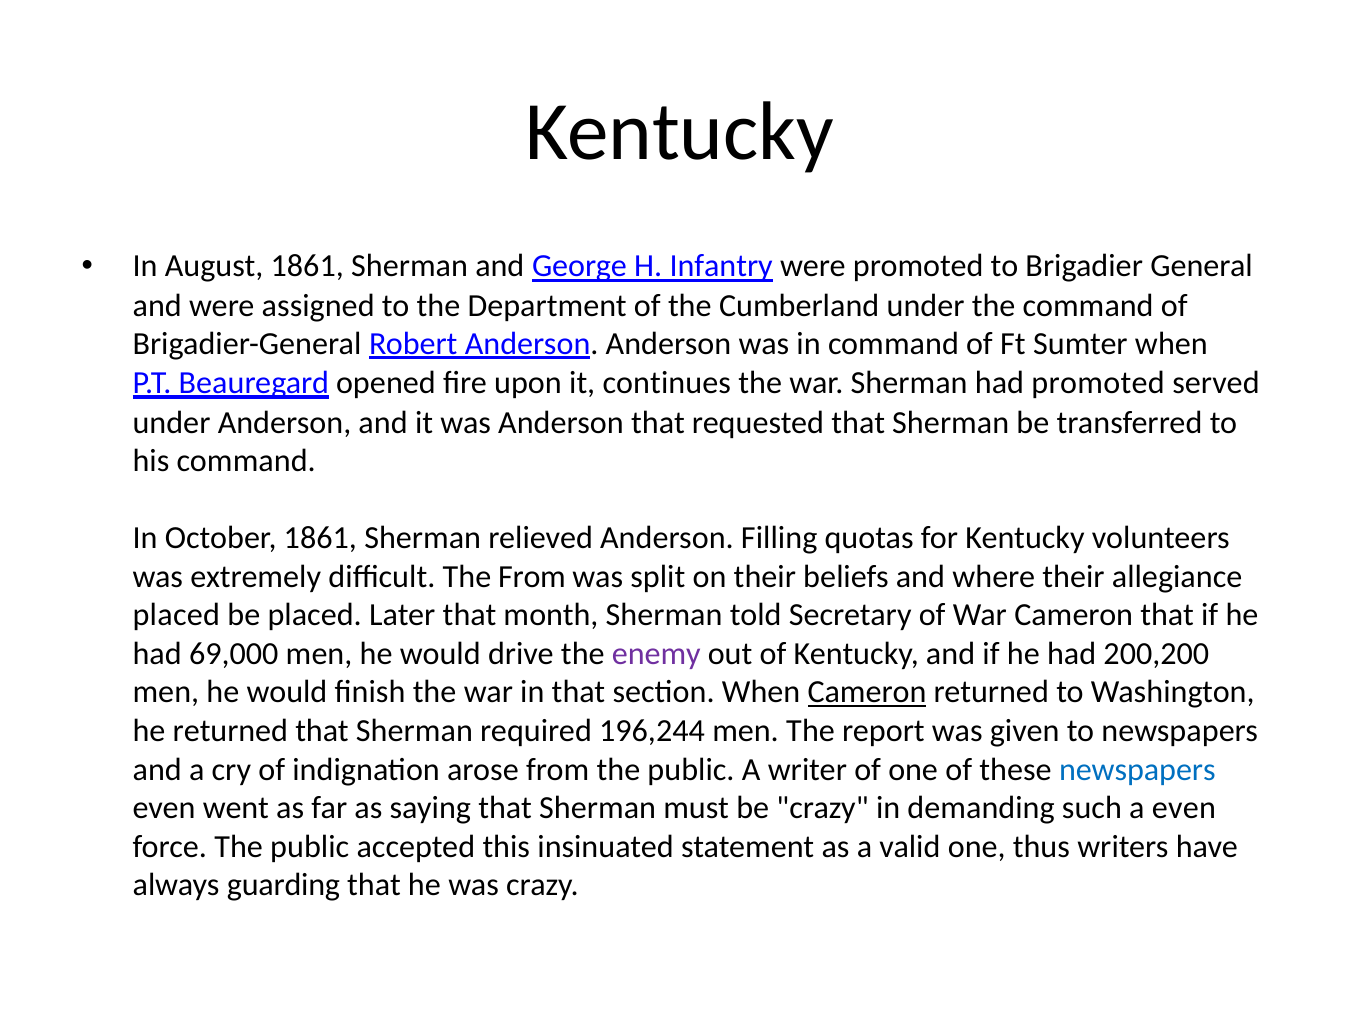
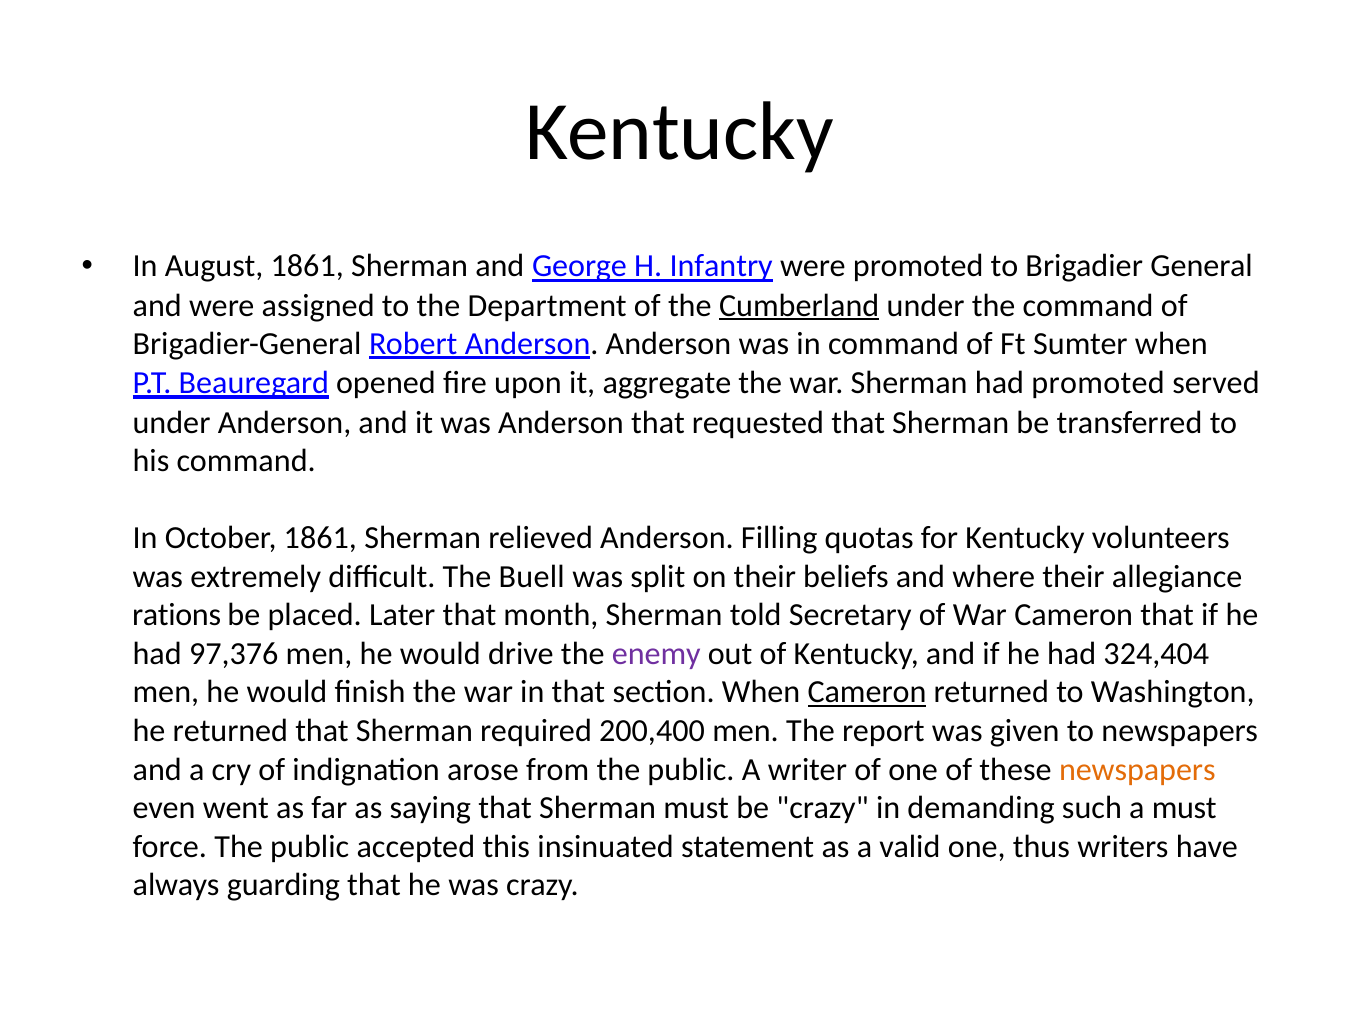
Cumberland underline: none -> present (799, 306)
continues: continues -> aggregate (667, 383)
The From: From -> Buell (532, 577)
placed: placed -> rations (177, 615)
69,000: 69,000 -> 97,376 (234, 654)
200,200: 200,200 -> 324,404 (1156, 654)
196,244: 196,244 -> 200,400 (652, 731)
newspapers colour: blue -> orange (1137, 769)
a even: even -> must (1184, 808)
